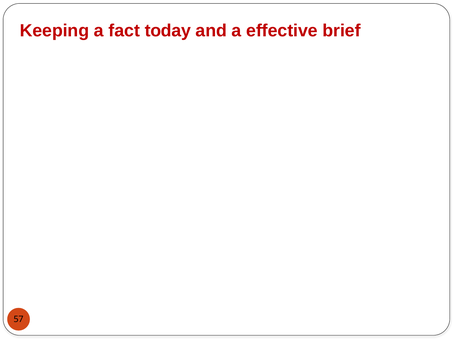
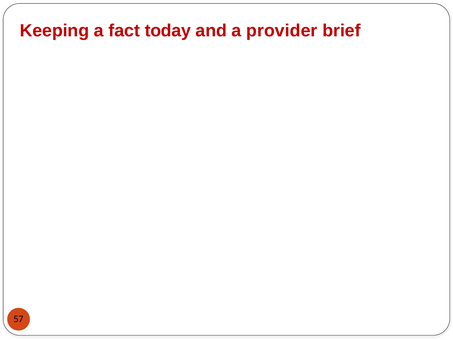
effective: effective -> provider (282, 31)
